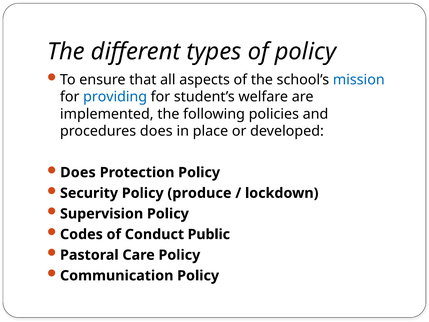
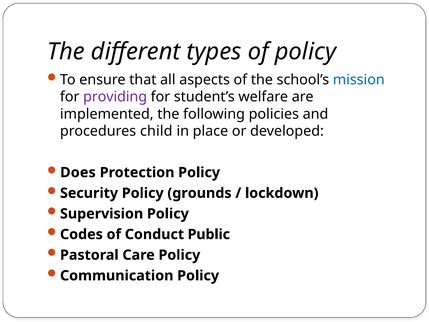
providing colour: blue -> purple (115, 97)
procedures does: does -> child (156, 131)
produce: produce -> grounds (199, 193)
